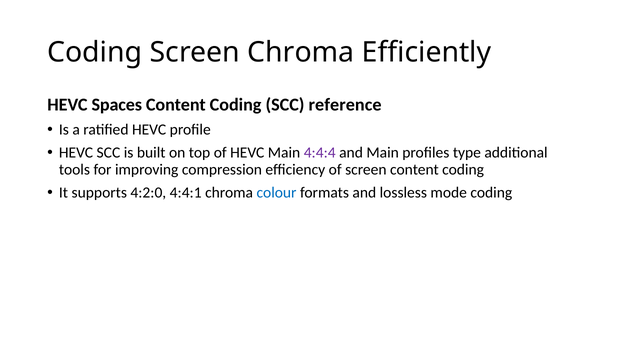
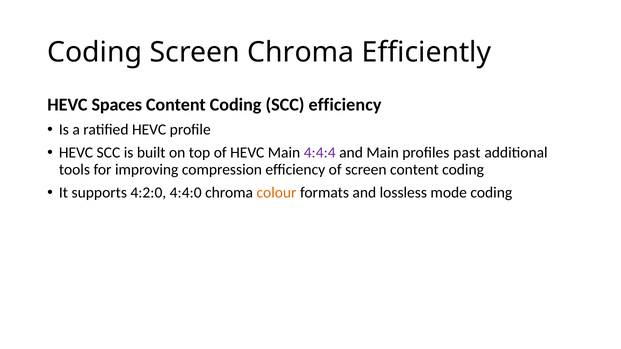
SCC reference: reference -> efficiency (345, 105)
type: type -> past (467, 153)
4:4:1: 4:4:1 -> 4:4:0 (186, 193)
colour colour: blue -> orange (277, 193)
